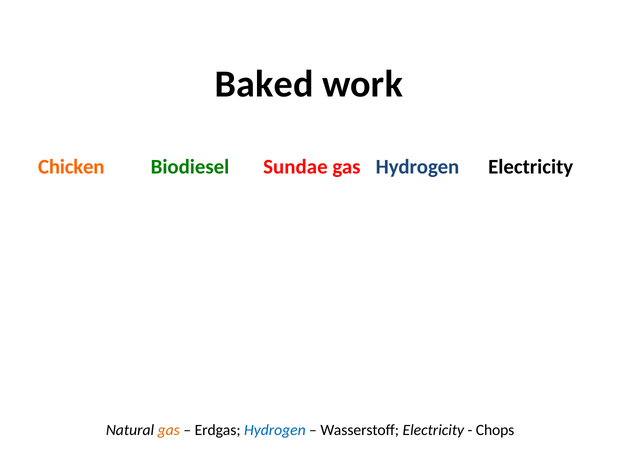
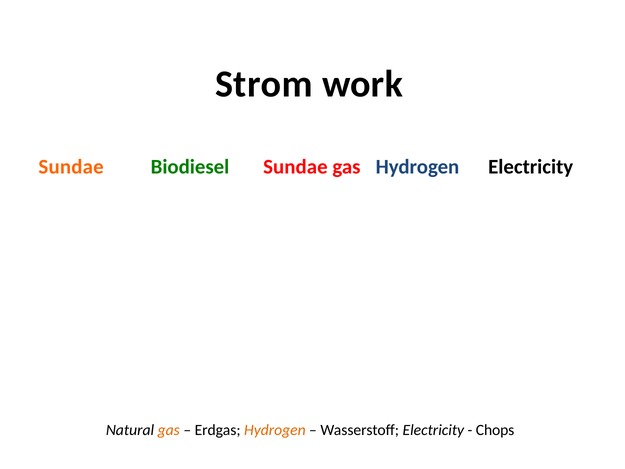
Baked: Baked -> Strom (264, 84)
Chicken: Chicken -> Sundae (71, 167)
Hydrogen colour: blue -> orange (275, 430)
